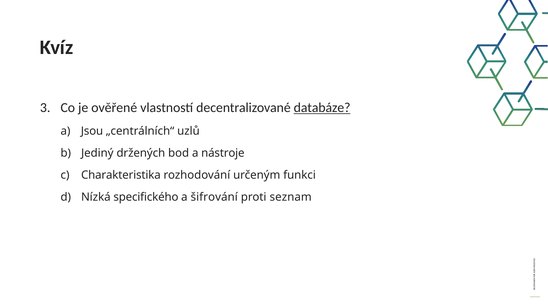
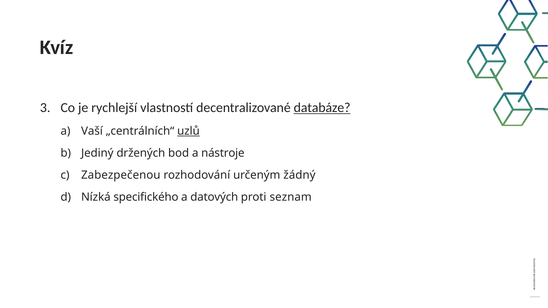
ověřené: ověřené -> rychlejší (114, 108)
Jsou: Jsou -> Vaší (92, 131)
uzlů underline: none -> present (188, 131)
Charakteristika: Charakteristika -> Zabezpečenou (121, 175)
funkci: funkci -> žádný (299, 175)
šifrování: šifrování -> datových (214, 197)
